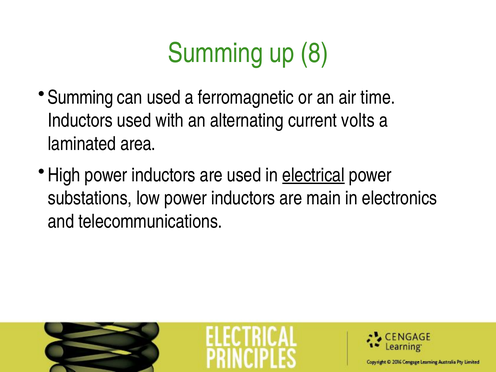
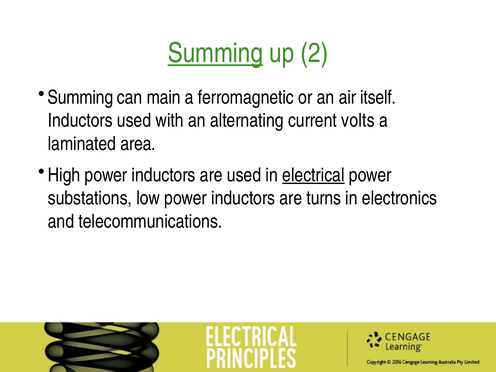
Summing underline: none -> present (215, 53)
8: 8 -> 2 (314, 53)
can used: used -> main (164, 97)
time: time -> itself (378, 97)
main: main -> turns (324, 198)
